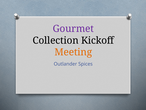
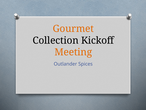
Gourmet colour: purple -> orange (73, 29)
